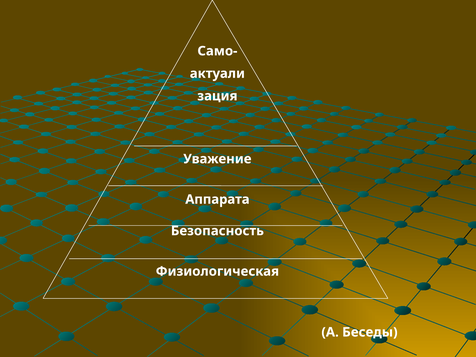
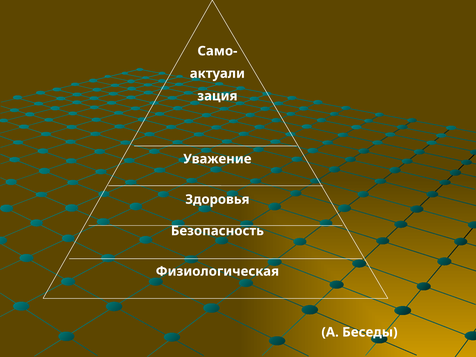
Аппарата: Аппарата -> Здоровья (217, 199)
